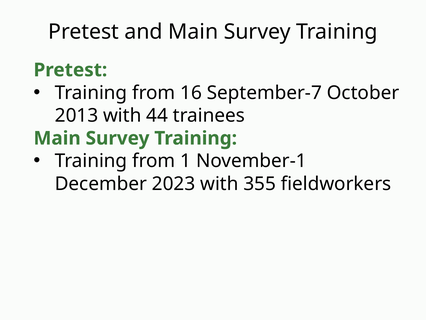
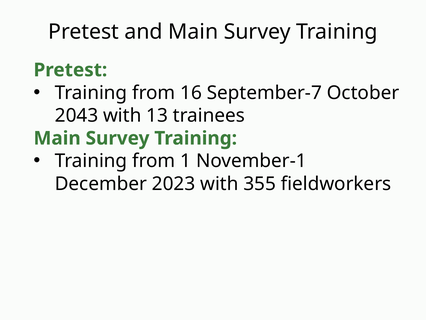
2013: 2013 -> 2043 (77, 115)
44: 44 -> 13 (157, 115)
